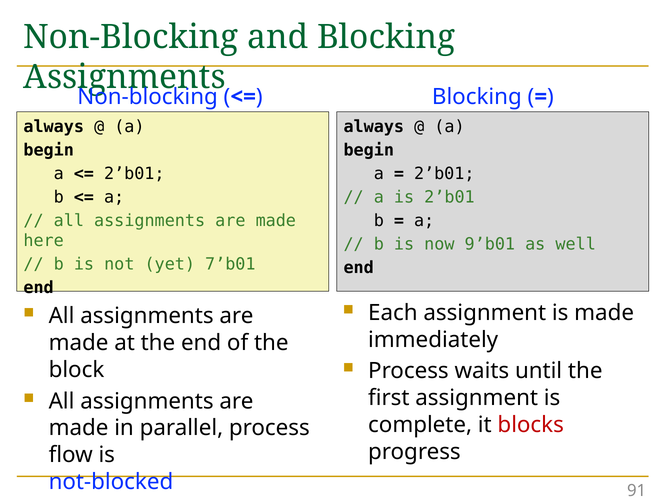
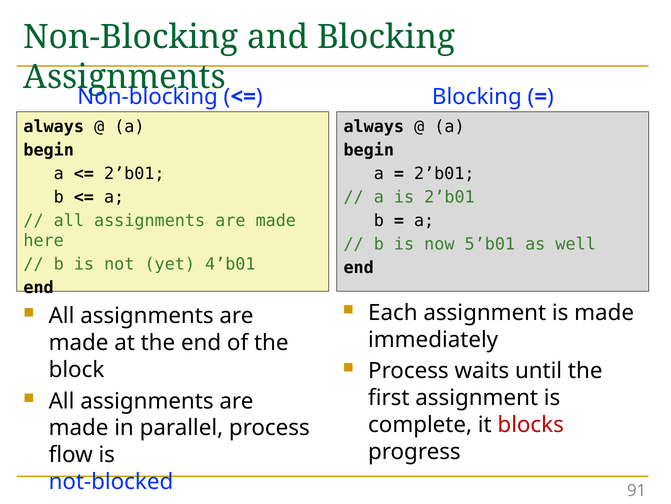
9’b01: 9’b01 -> 5’b01 (490, 244)
7’b01: 7’b01 -> 4’b01 (230, 264)
